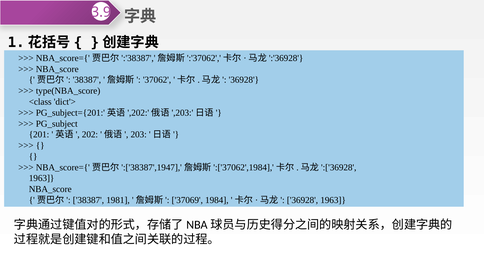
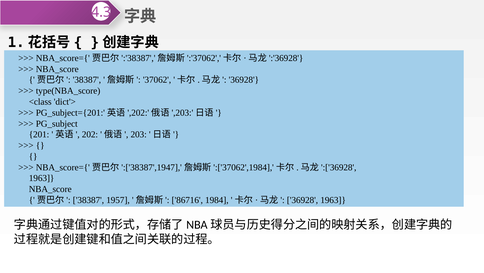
3.9: 3.9 -> 4.3 (101, 12)
1981: 1981 -> 1957 (118, 200)
37069: 37069 -> 86716 (187, 200)
